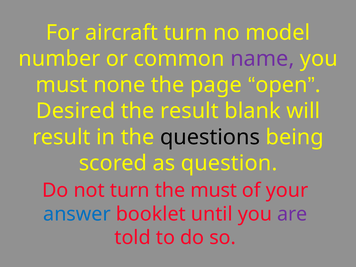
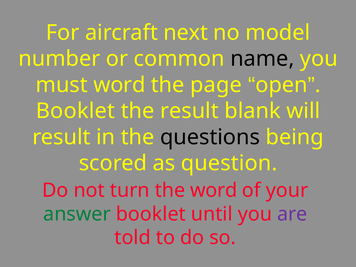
aircraft turn: turn -> next (186, 33)
name colour: purple -> black (262, 59)
must none: none -> word (119, 85)
Desired: Desired -> Booklet (75, 111)
the must: must -> word (214, 190)
answer colour: blue -> green (77, 214)
